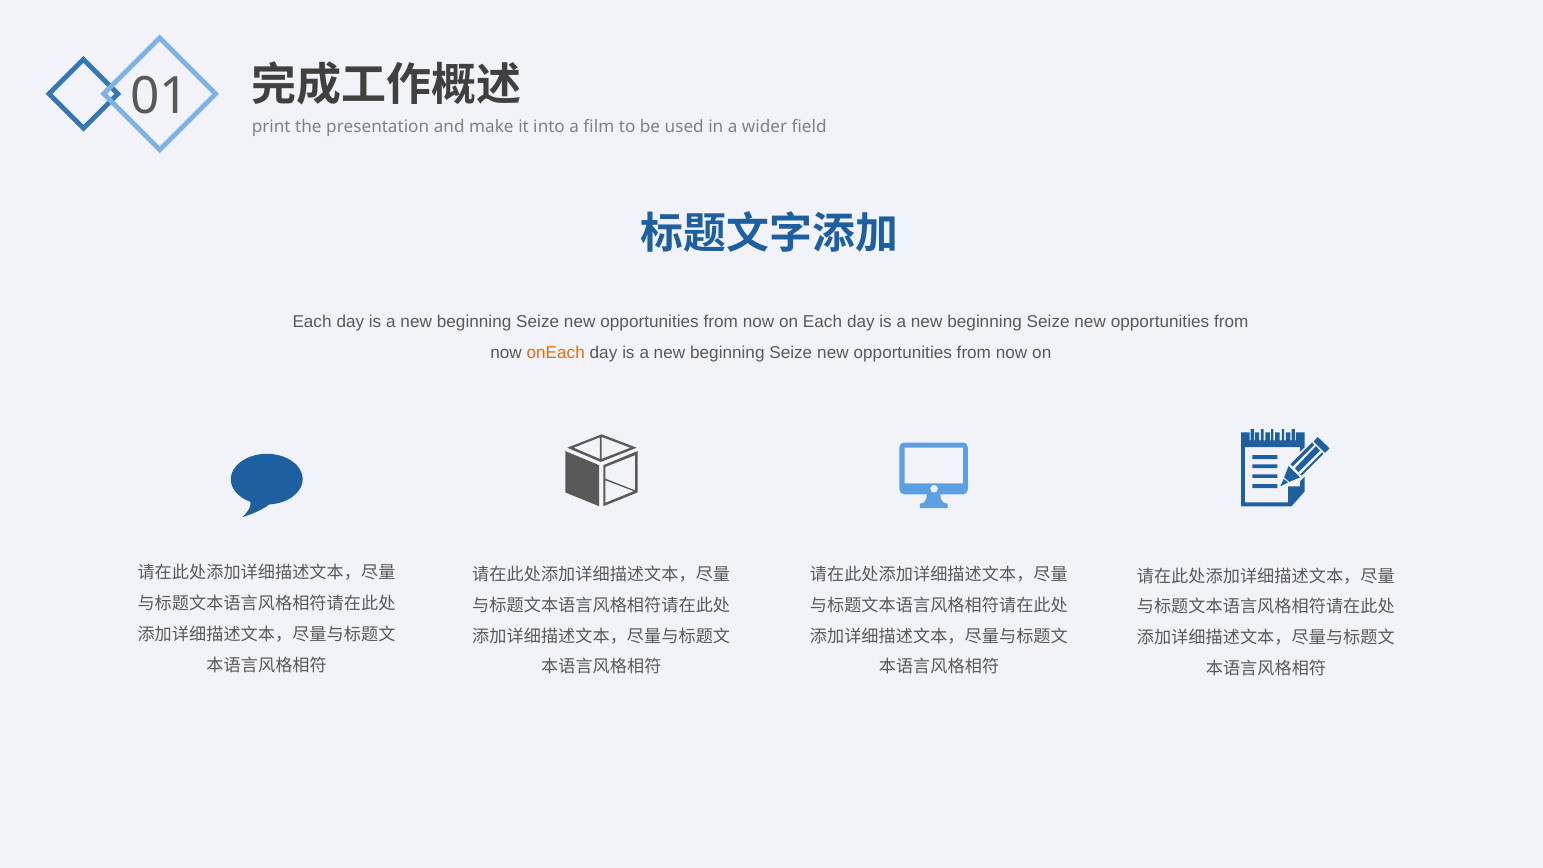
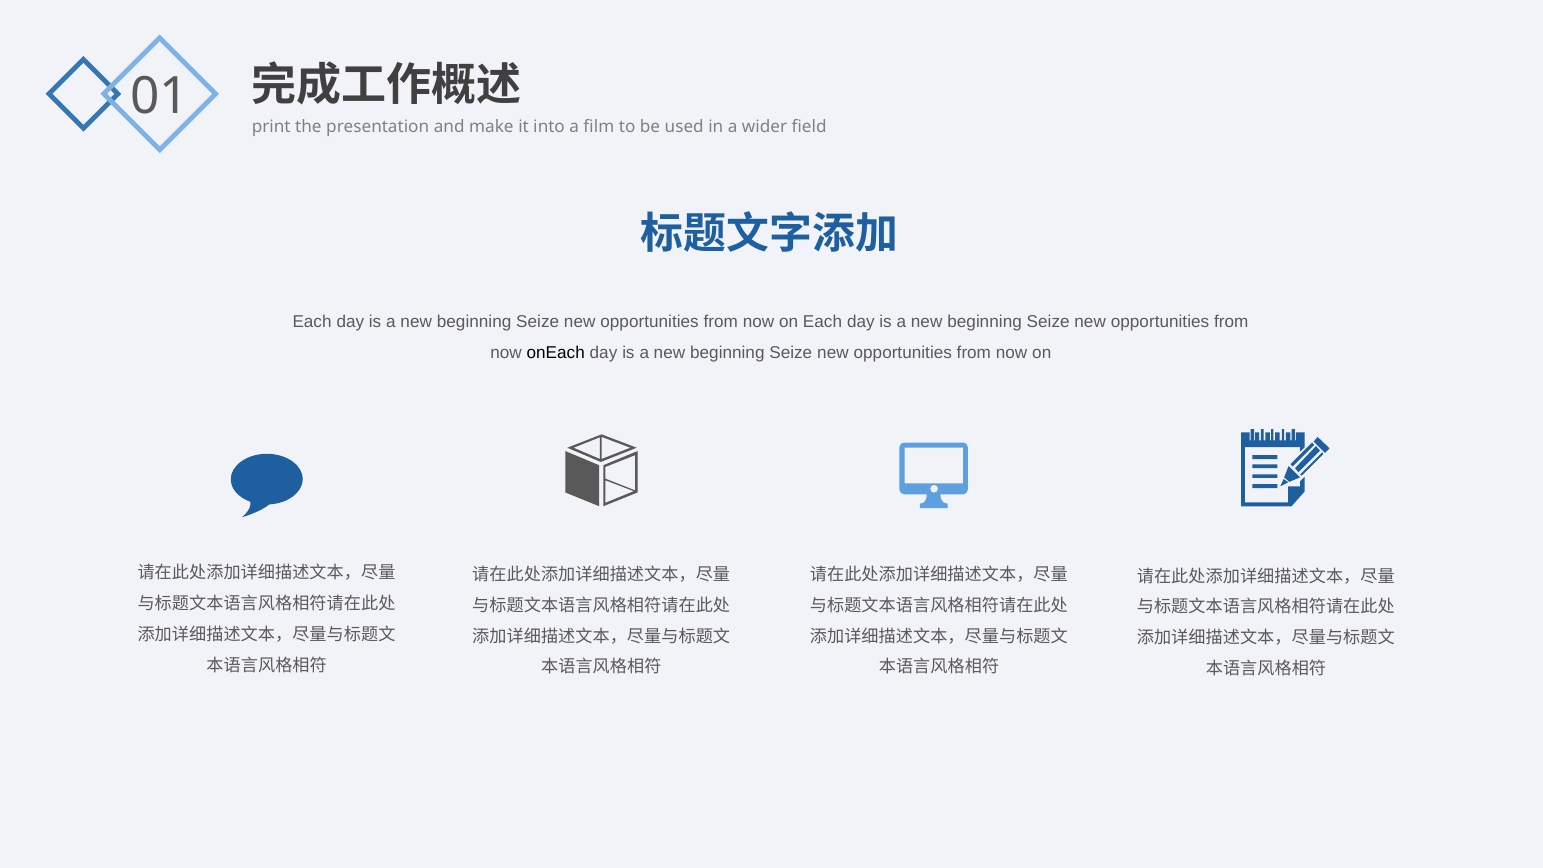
onEach colour: orange -> black (556, 352)
